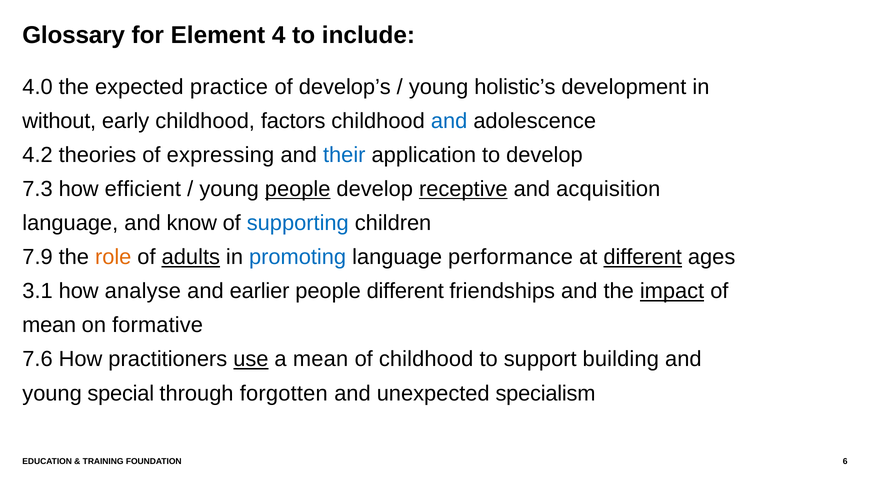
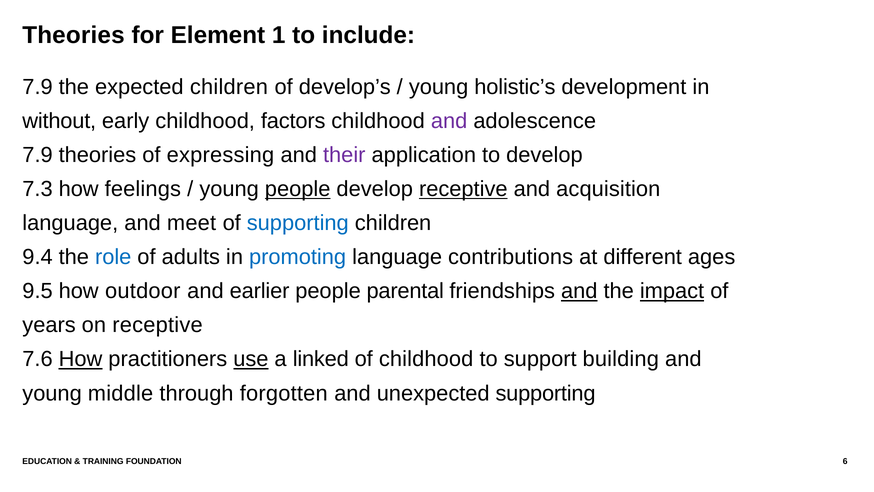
Glossary: Glossary -> Theories (73, 35)
4: 4 -> 1 (279, 35)
4.0: 4.0 -> 7.9 (38, 87)
expected practice: practice -> children (229, 87)
and colour: blue -> purple (449, 121)
4.2: 4.2 -> 7.9 (38, 155)
their colour: blue -> purple (344, 155)
efficient: efficient -> feelings (143, 189)
know: know -> meet (192, 223)
7.9: 7.9 -> 9.4 (38, 257)
role colour: orange -> blue (113, 257)
adults underline: present -> none (191, 257)
performance: performance -> contributions (511, 257)
different underline: present -> none (643, 257)
3.1: 3.1 -> 9.5 (38, 291)
analyse: analyse -> outdoor (143, 291)
people different: different -> parental (405, 291)
and underline: none -> present (579, 291)
mean: mean -> years (49, 325)
on formative: formative -> receptive (158, 325)
How underline: none -> present (80, 359)
a mean: mean -> linked (321, 359)
special: special -> middle (121, 393)
unexpected specialism: specialism -> supporting (546, 393)
